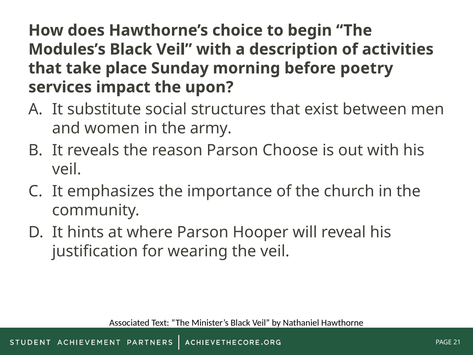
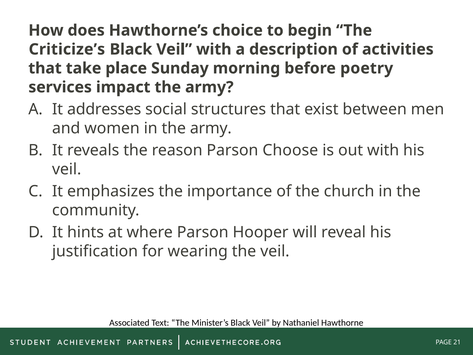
Modules’s: Modules’s -> Criticize’s (67, 49)
impact the upon: upon -> army (209, 87)
substitute: substitute -> addresses (104, 109)
